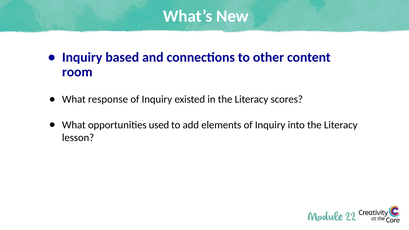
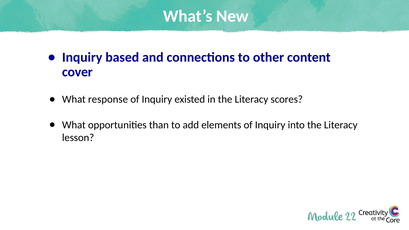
room: room -> cover (77, 72)
used: used -> than (159, 125)
